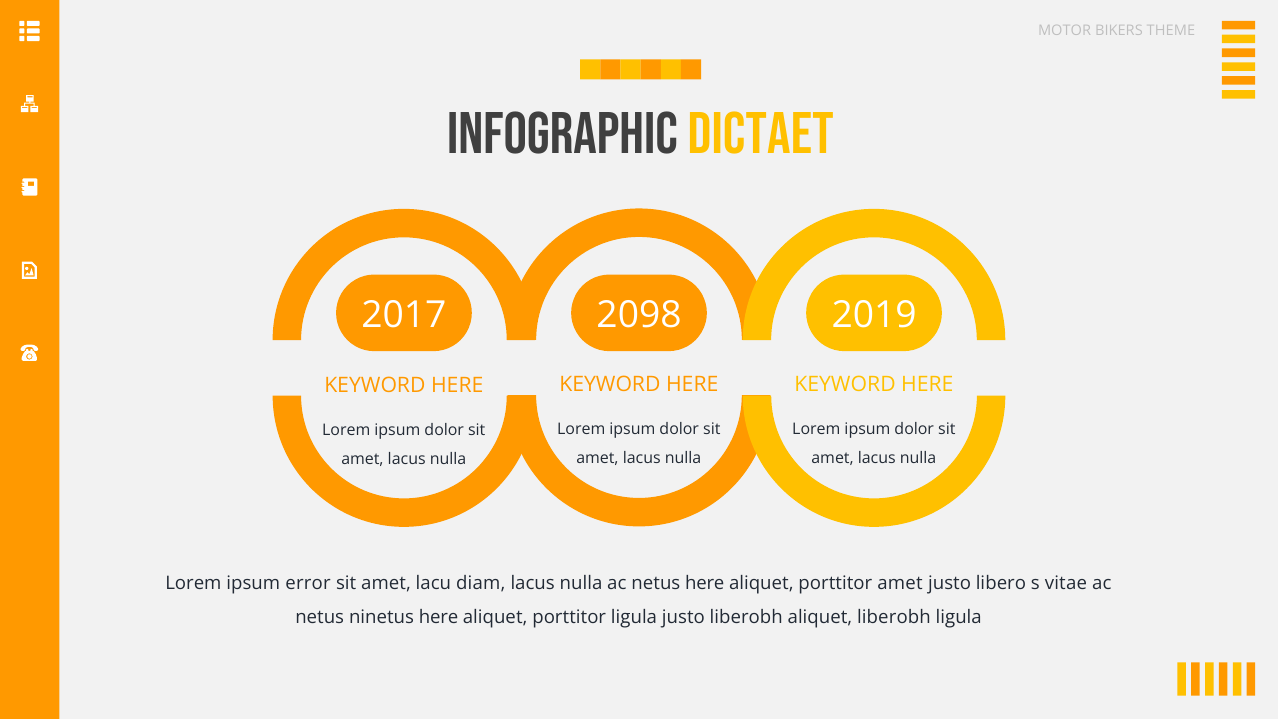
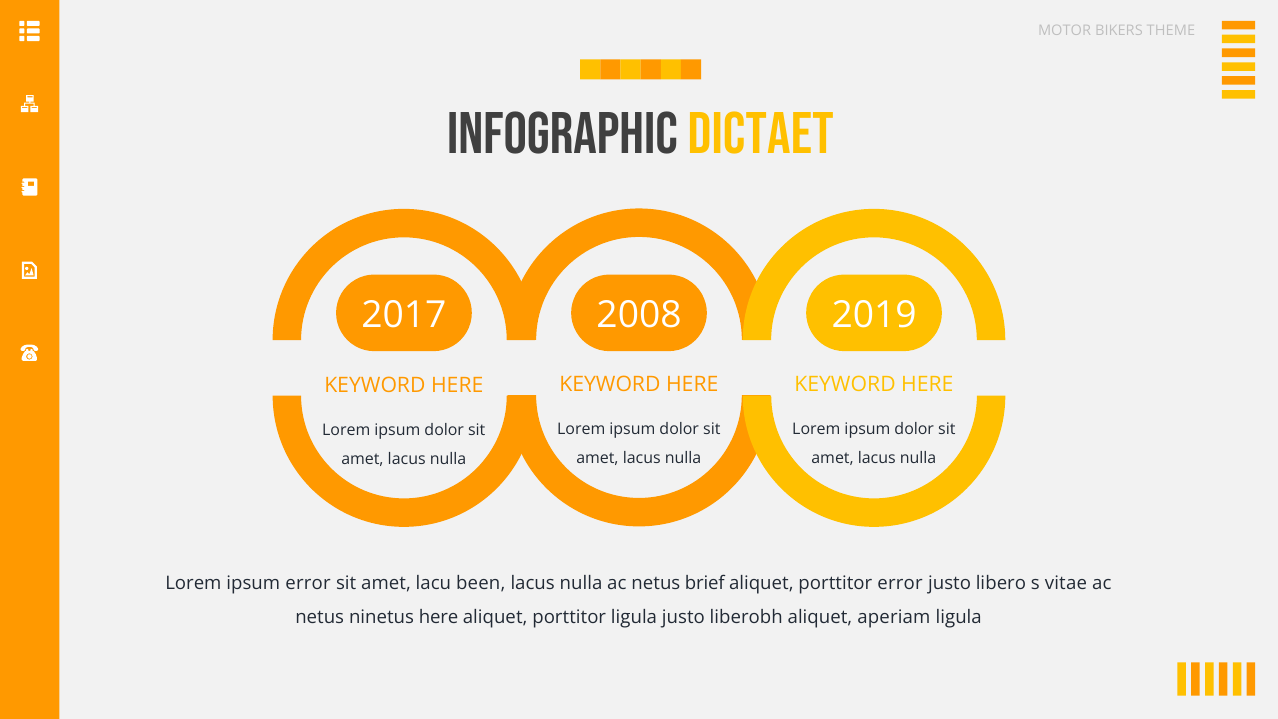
2098: 2098 -> 2008 (639, 315)
diam: diam -> been (481, 583)
netus here: here -> brief (705, 583)
porttitor amet: amet -> error (900, 583)
aliquet liberobh: liberobh -> aperiam (894, 617)
